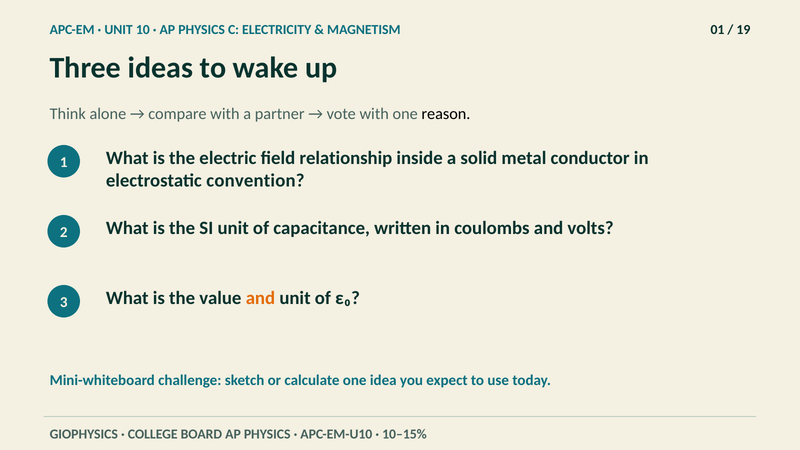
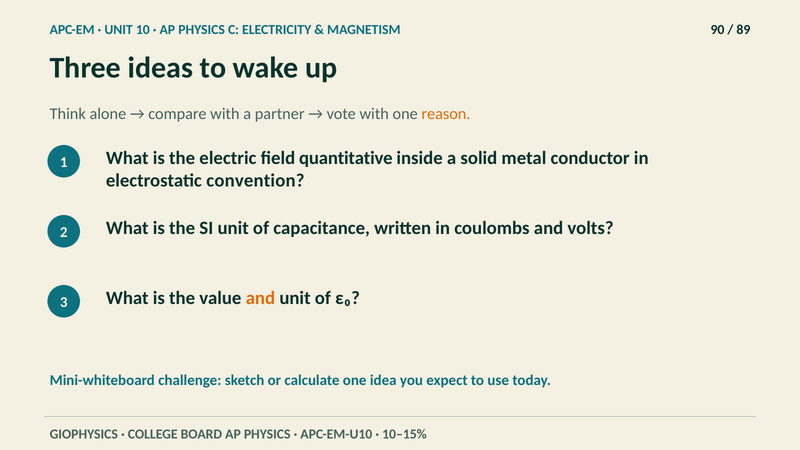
01: 01 -> 90 (717, 30)
19: 19 -> 89 (743, 30)
reason colour: black -> orange (446, 114)
relationship: relationship -> quantitative (346, 158)
